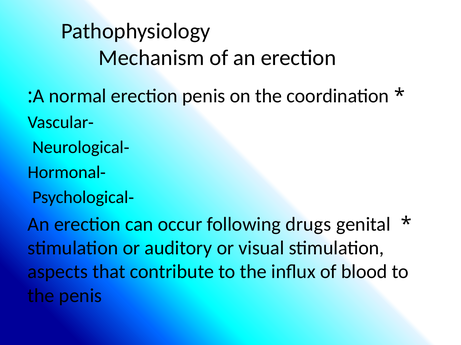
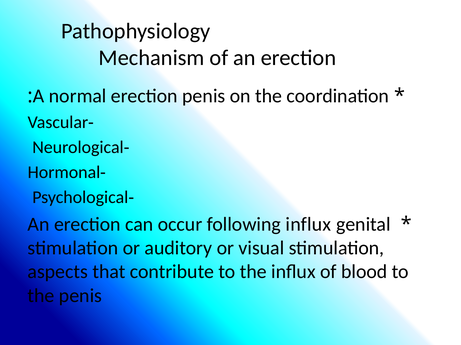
following drugs: drugs -> influx (308, 225)
